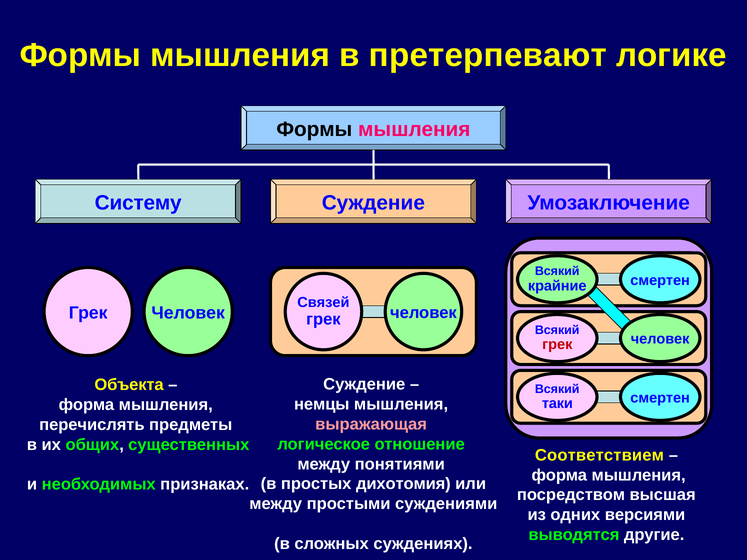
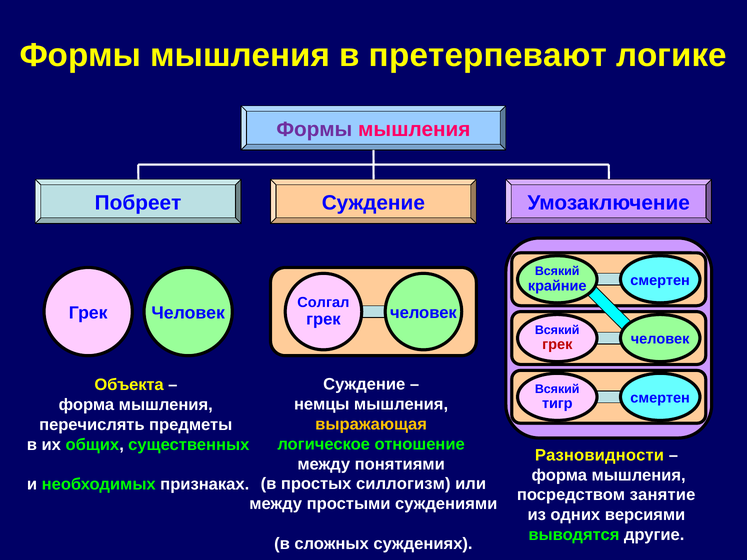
Формы colour: black -> purple (314, 129)
Систему: Систему -> Побреет (138, 203)
Связей: Связей -> Солгал (323, 303)
таки: таки -> тигр (557, 404)
выражающая colour: pink -> yellow (371, 424)
Соответствием: Соответствием -> Разновидности (599, 455)
дихотомия: дихотомия -> силлогизм (403, 484)
высшая: высшая -> занятие (663, 495)
